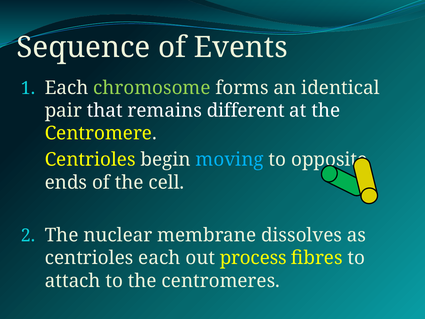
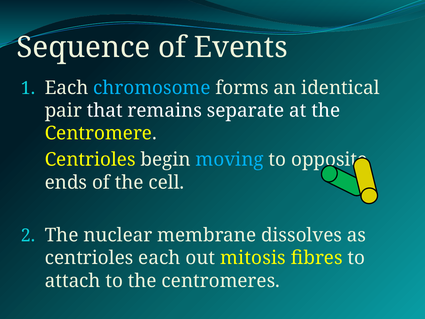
chromosome colour: light green -> light blue (152, 88)
different: different -> separate (246, 111)
process: process -> mitosis (253, 258)
